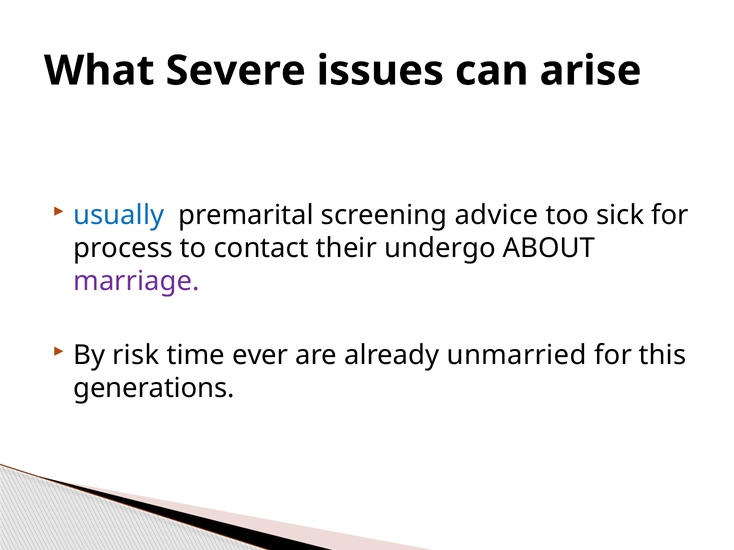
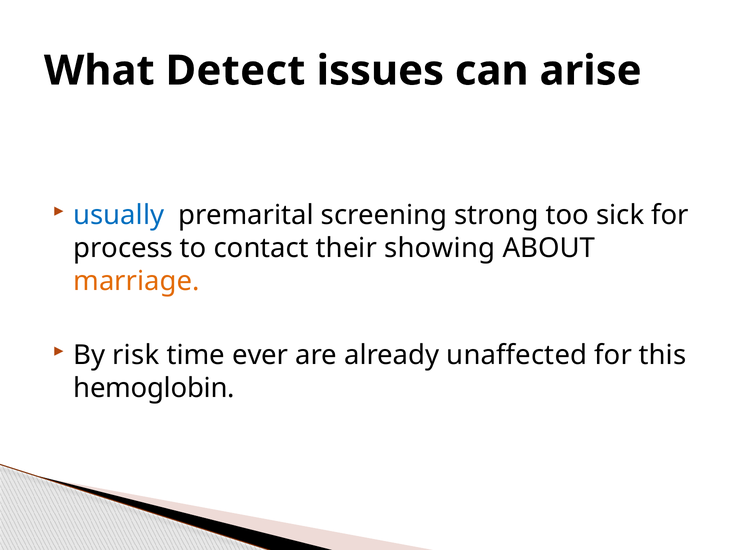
Severe: Severe -> Detect (235, 71)
advice: advice -> strong (497, 215)
undergo: undergo -> showing (440, 248)
marriage colour: purple -> orange (136, 281)
unmarried: unmarried -> unaffected (517, 356)
generations: generations -> hemoglobin (154, 389)
